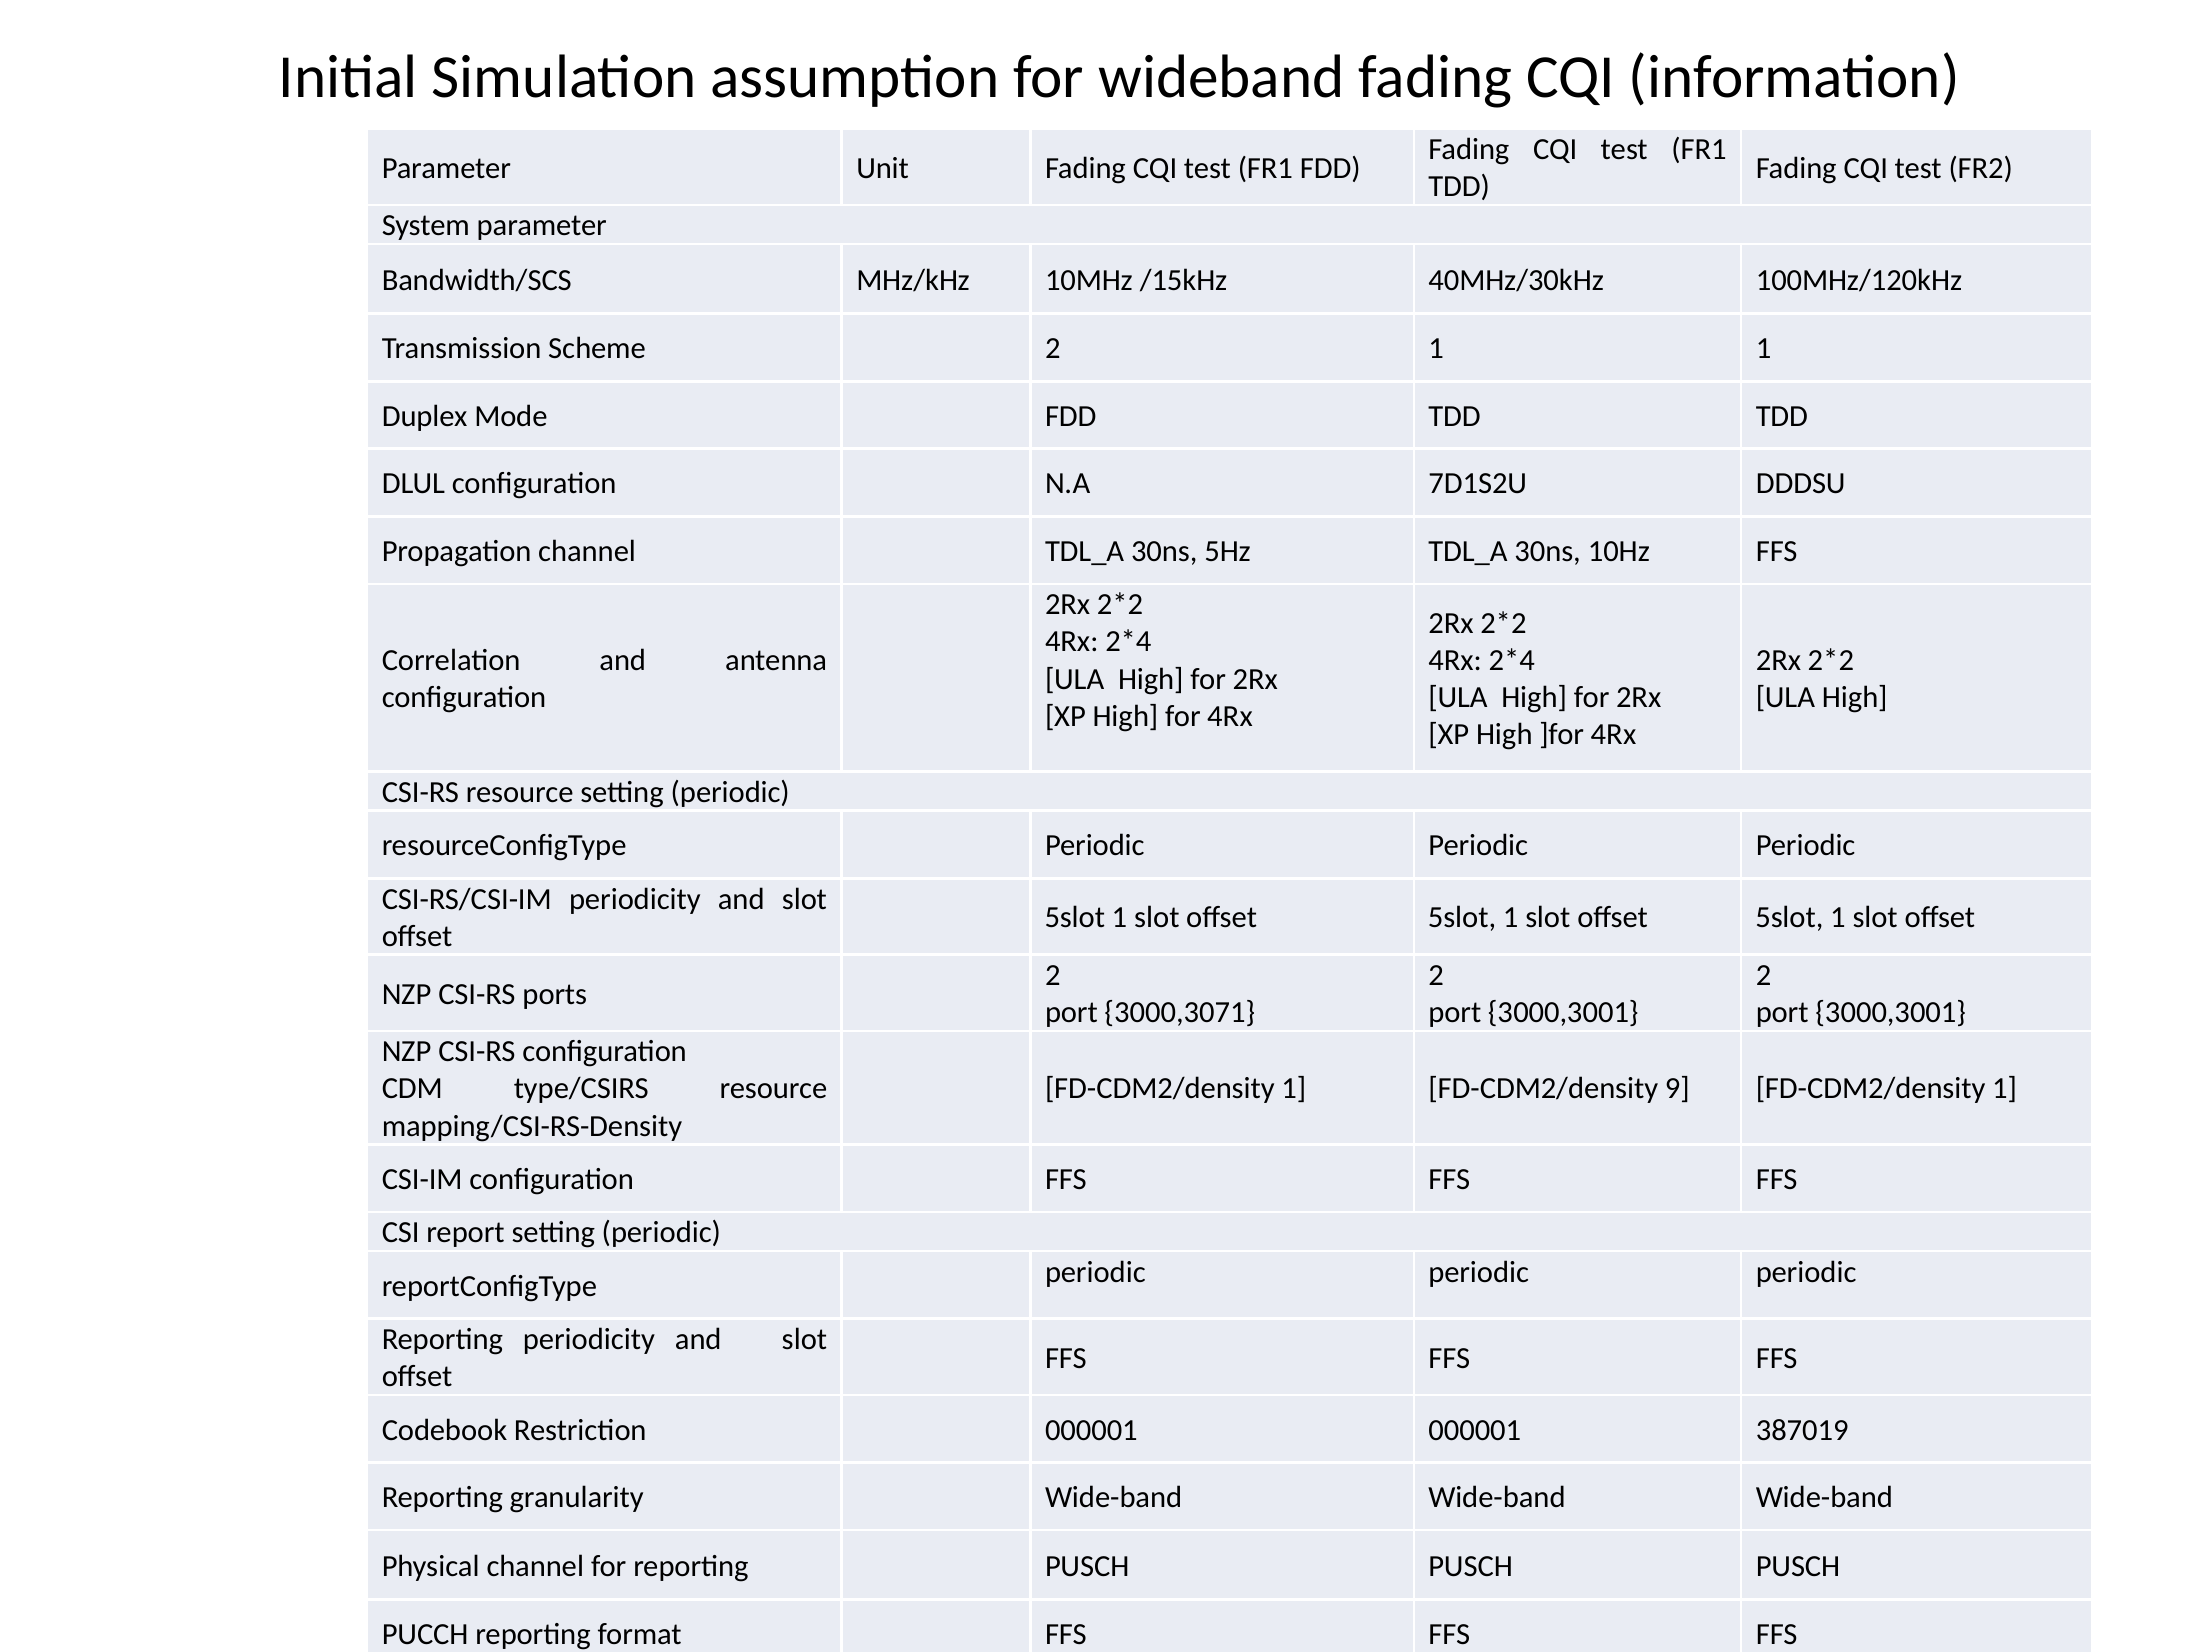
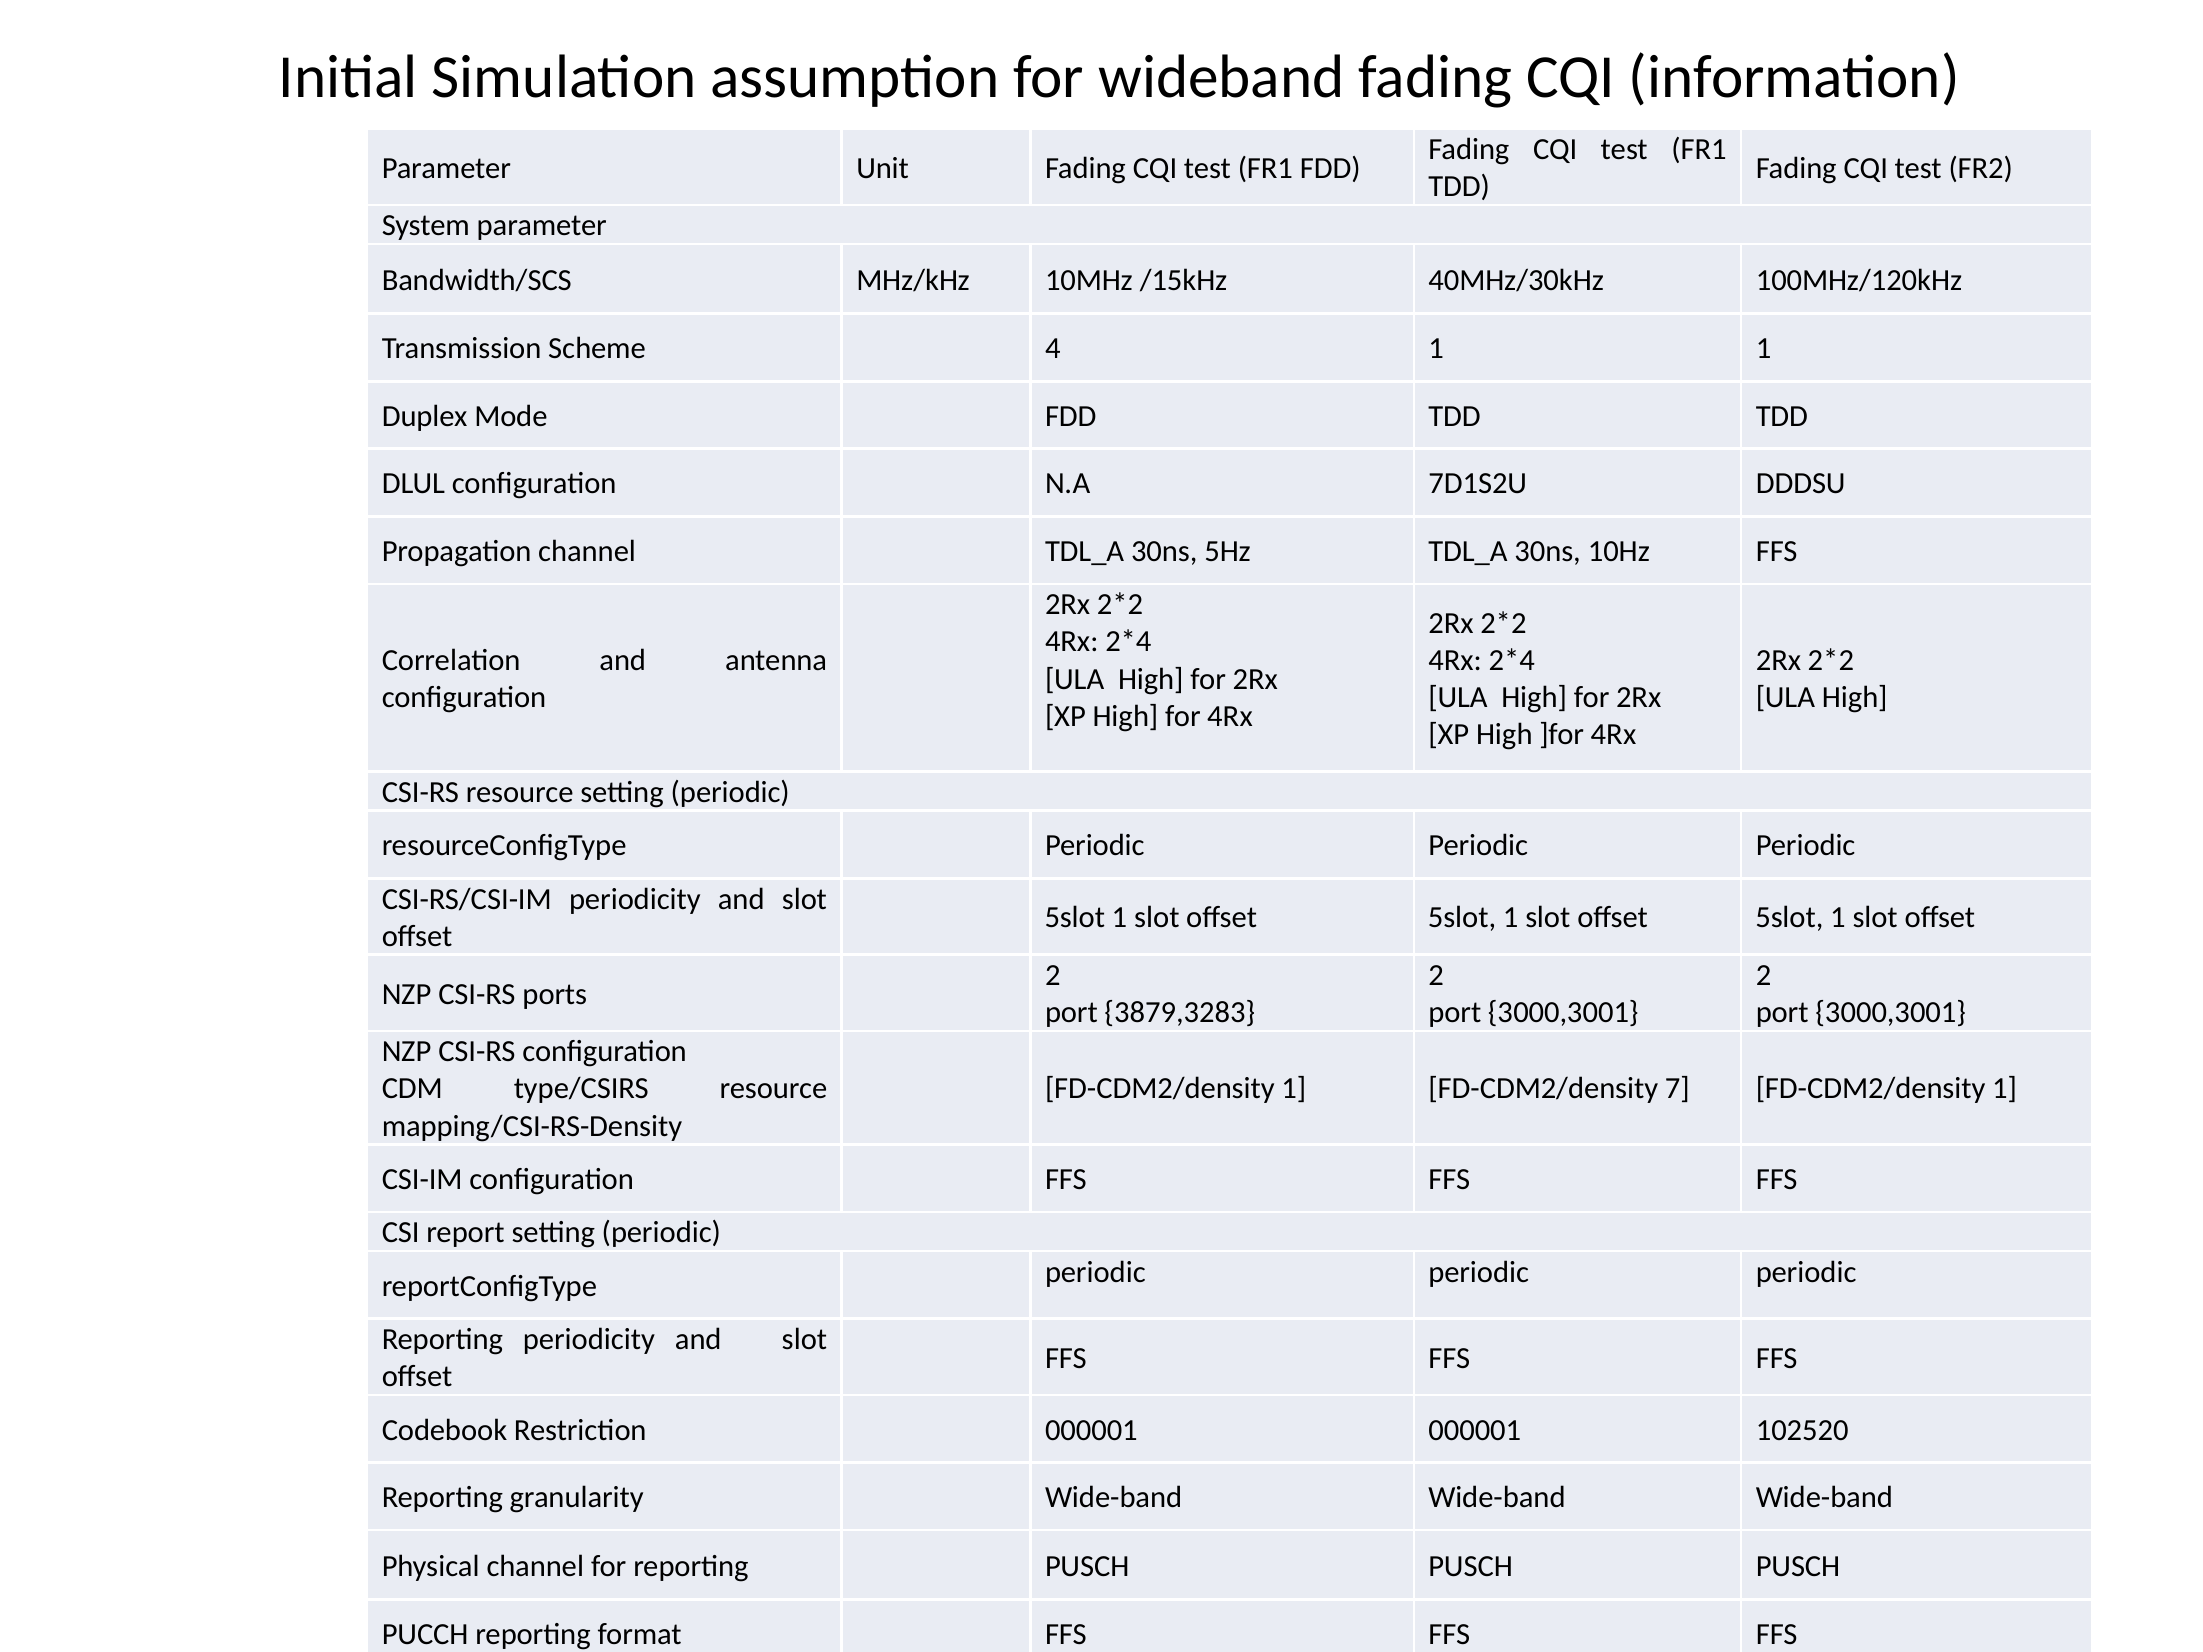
Scheme 2: 2 -> 4 (1053, 349)
3000,3071: 3000,3071 -> 3879,3283 (1180, 1013)
9: 9 -> 7 (1677, 1089)
387019: 387019 -> 102520 (1802, 1430)
